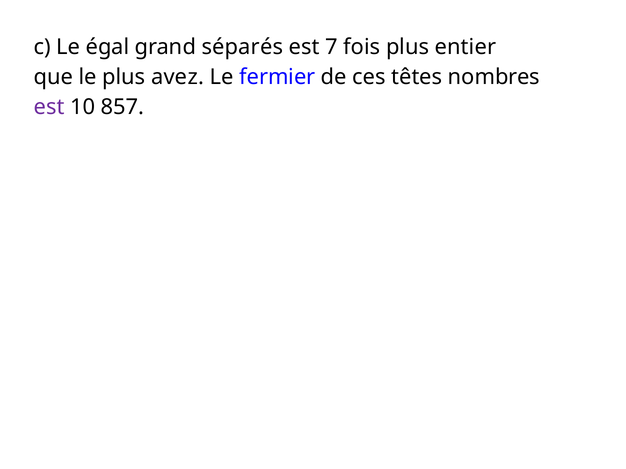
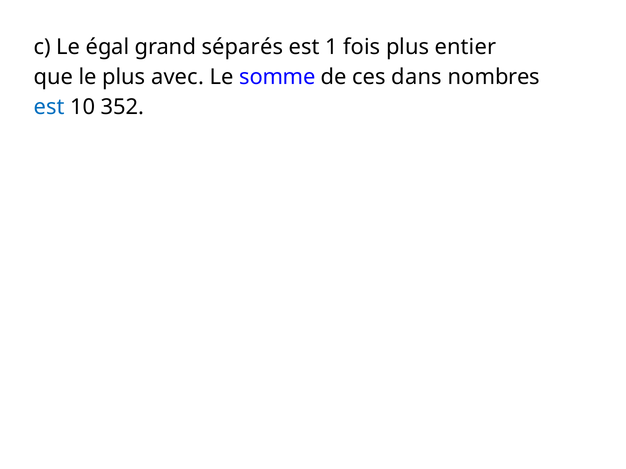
7: 7 -> 1 (332, 47)
avez: avez -> avec (178, 77)
fermier: fermier -> somme (277, 77)
têtes: têtes -> dans (417, 77)
est colour: purple -> blue (49, 107)
857: 857 -> 352 (122, 107)
